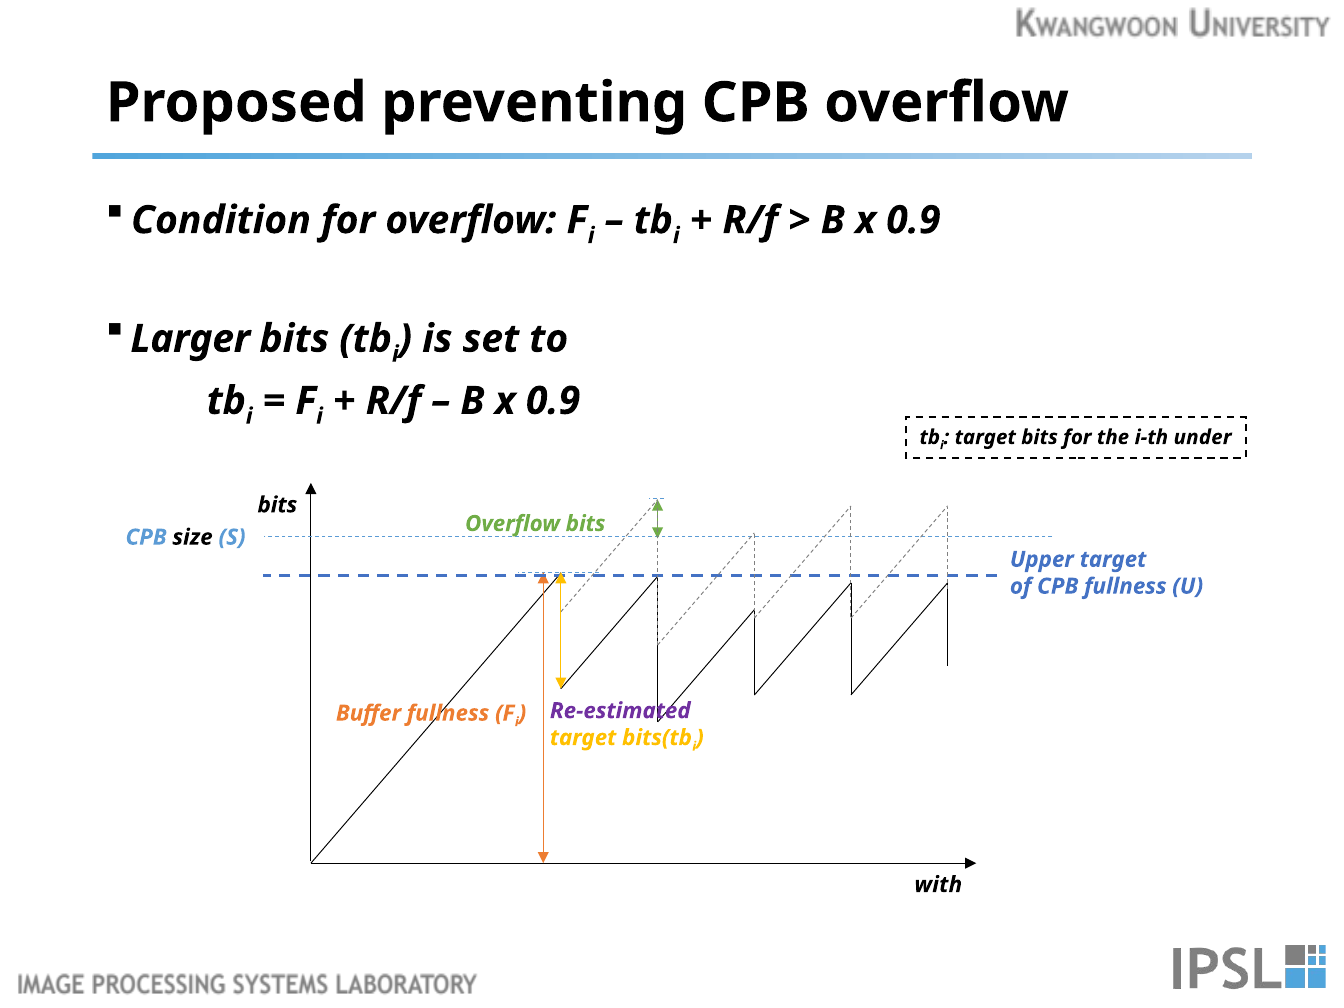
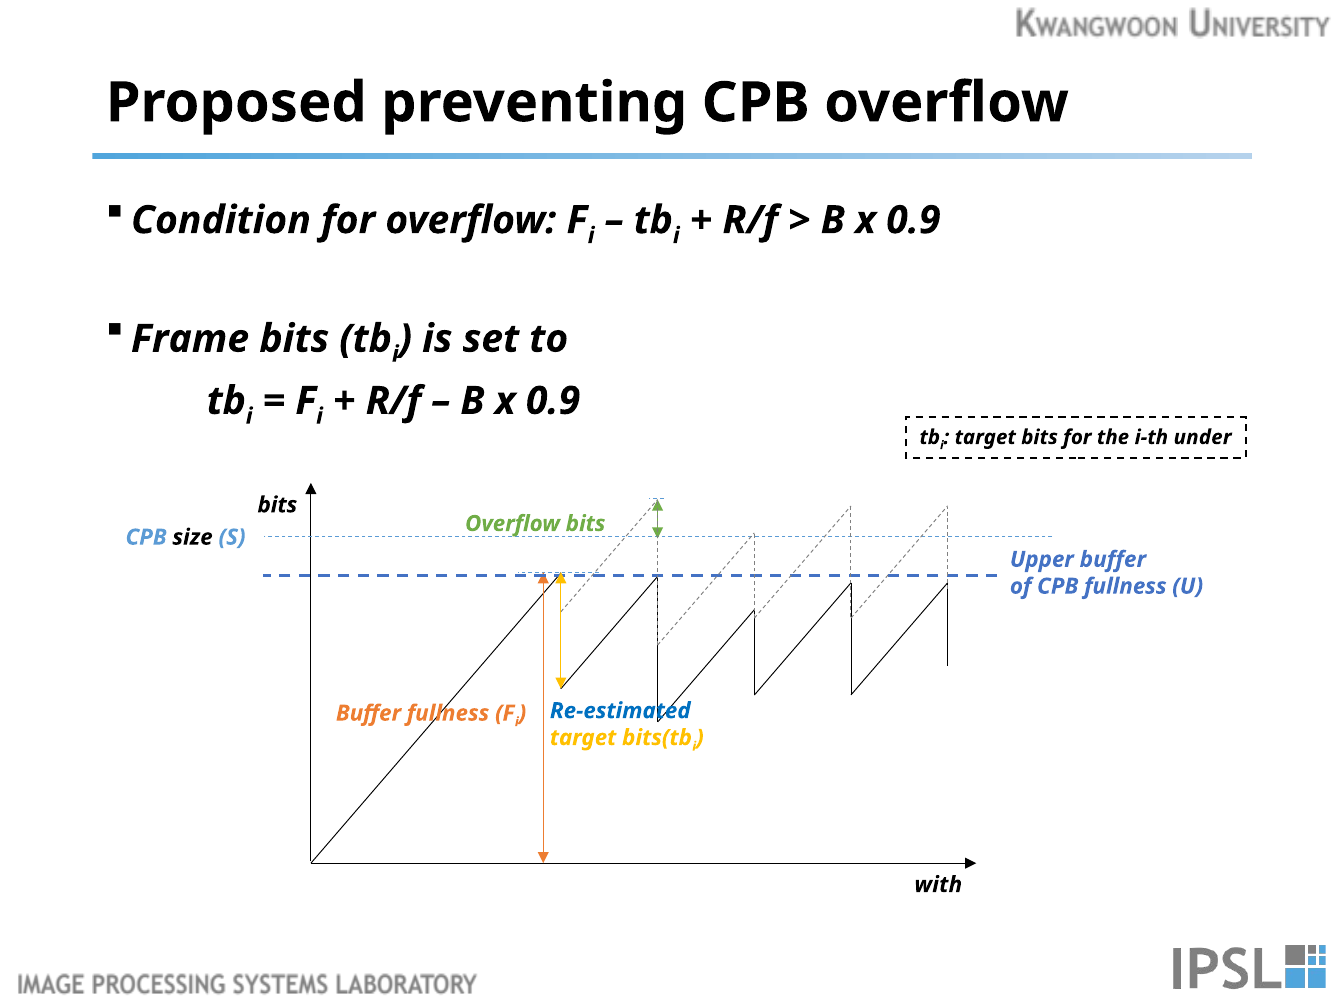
Larger: Larger -> Frame (190, 339)
Upper target: target -> buffer (1113, 559)
Re-estimated colour: purple -> blue (620, 711)
